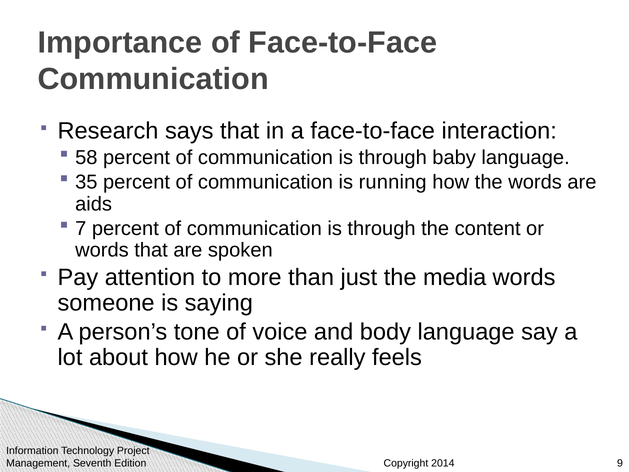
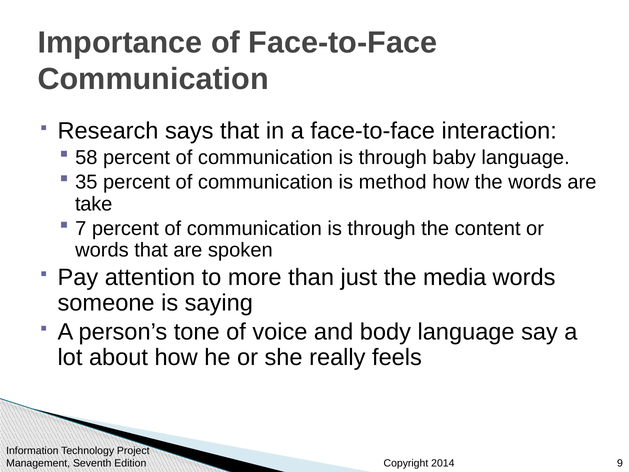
running: running -> method (393, 182)
aids: aids -> take (94, 204)
